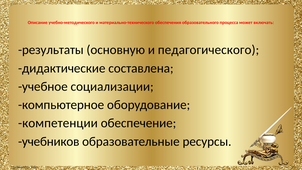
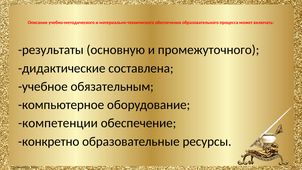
педагогического: педагогического -> промежуточного (209, 50)
социализации: социализации -> обязательным (112, 86)
учебников: учебников -> конкретно (49, 141)
